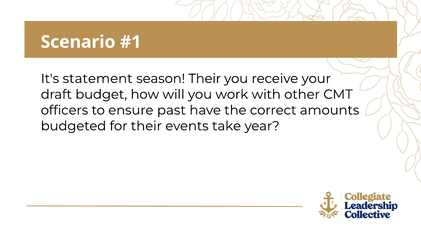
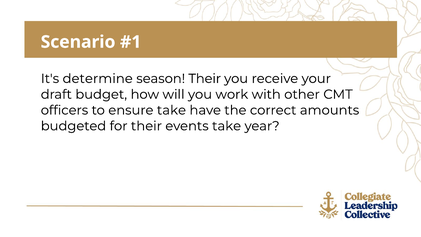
statement: statement -> determine (98, 79)
ensure past: past -> take (171, 110)
